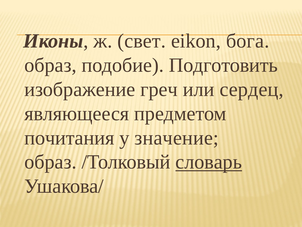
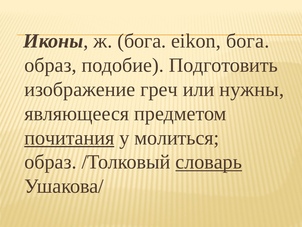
ж свет: свет -> бога (142, 41)
сердец: сердец -> нужны (252, 89)
почитания underline: none -> present (69, 138)
значение: значение -> молиться (177, 138)
